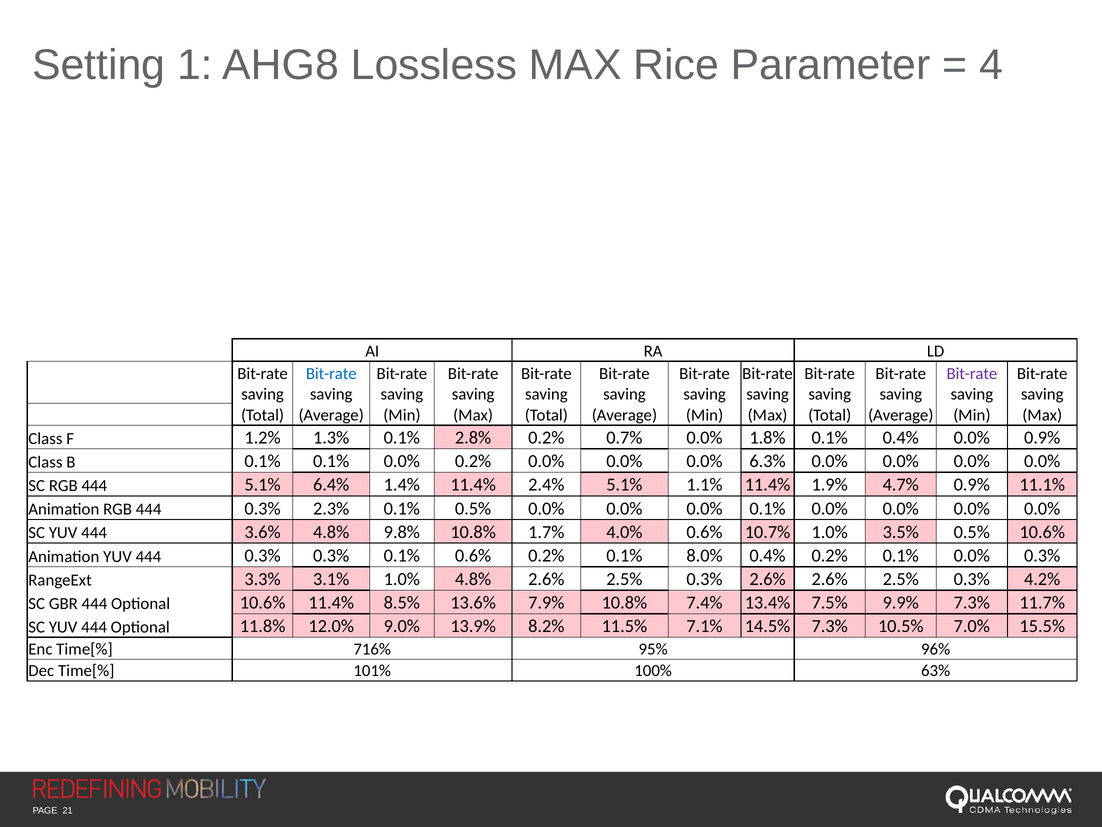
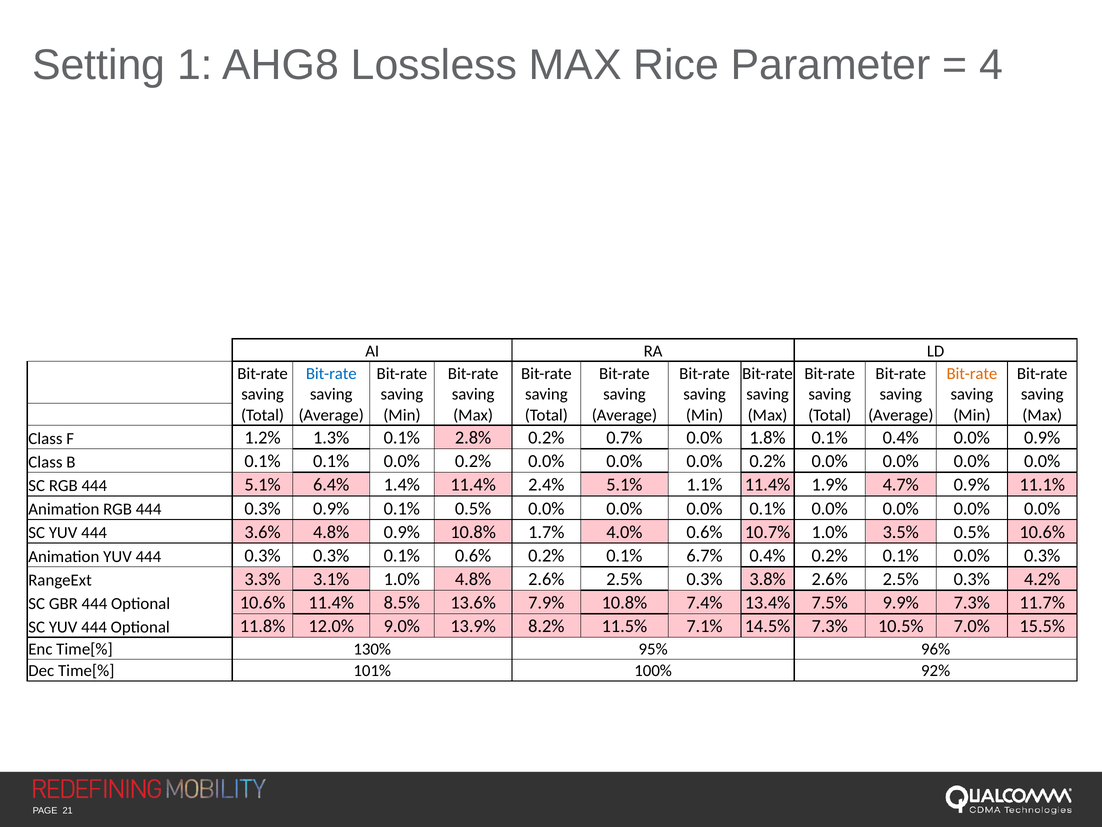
Bit-rate colour: purple -> orange (972, 373)
0.0% 0.0% 6.3%: 6.3% -> 0.2% (768, 461)
0.3% 2.3%: 2.3% -> 0.9% (331, 508)
4.8% 9.8%: 9.8% -> 0.9% (402, 532)
8.0%: 8.0% -> 6.7% (705, 555)
0.3% 2.6%: 2.6% -> 3.8% (768, 579)
716%: 716% -> 130% (372, 649)
63%: 63% -> 92% (936, 670)
